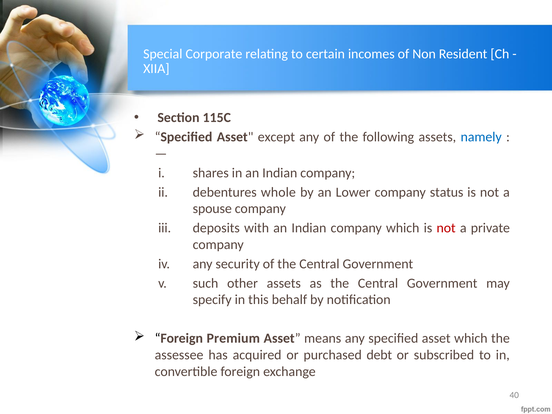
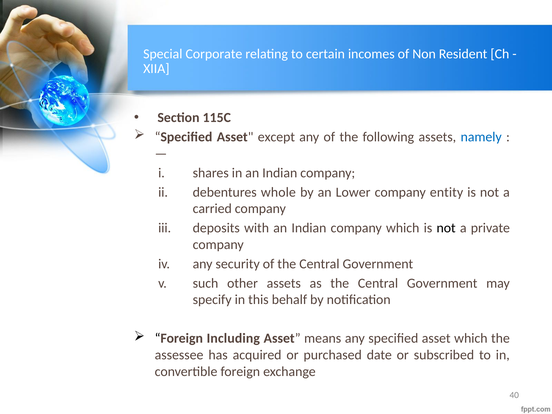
status: status -> entity (447, 192)
spouse: spouse -> carried (212, 209)
not colour: red -> black (446, 228)
Premium: Premium -> Including (233, 338)
debt: debt -> date (379, 355)
